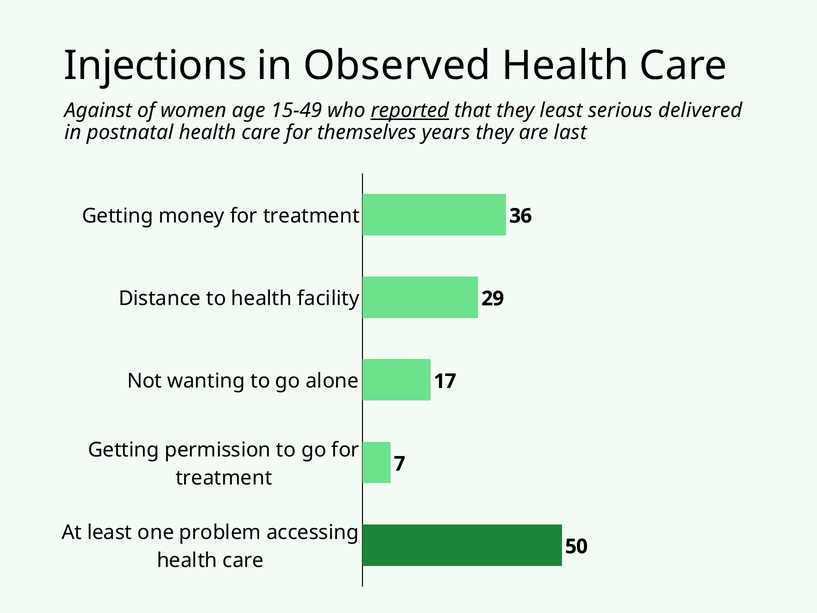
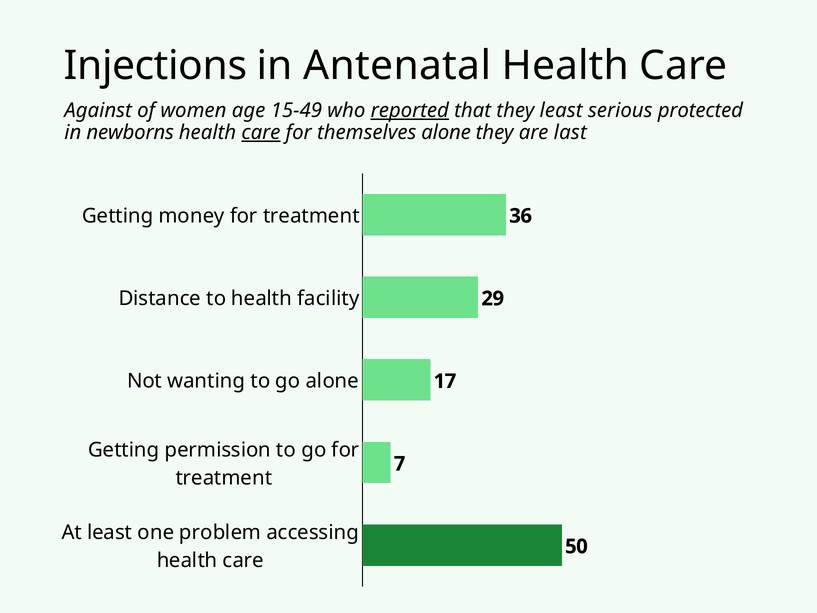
Observed: Observed -> Antenatal (397, 66)
delivered: delivered -> protected (700, 110)
postnatal: postnatal -> newborns (130, 132)
care underline: none -> present (261, 132)
themselves years: years -> alone (446, 132)
